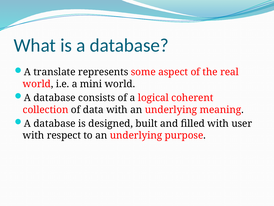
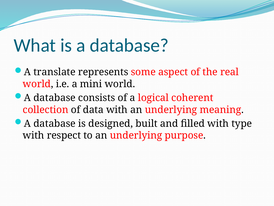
user: user -> type (242, 123)
